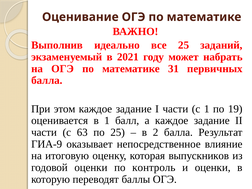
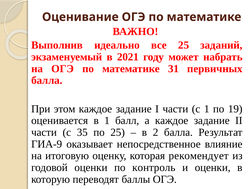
63: 63 -> 35 (82, 132)
выпускников: выпускников -> рекомендует (199, 156)
